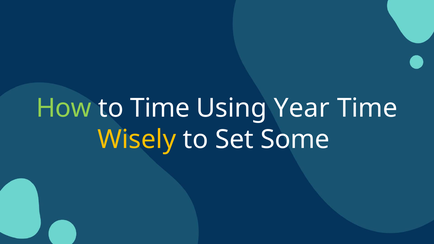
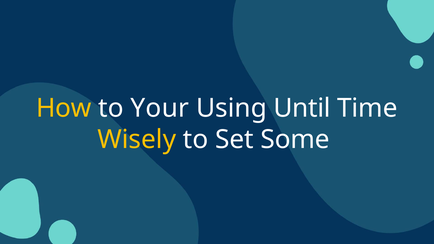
How colour: light green -> yellow (64, 108)
to Time: Time -> Your (160, 108)
Year: Year -> Until (302, 108)
